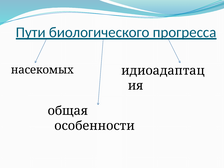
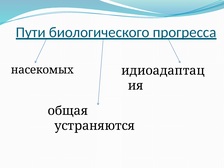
особенности: особенности -> устраняются (95, 126)
